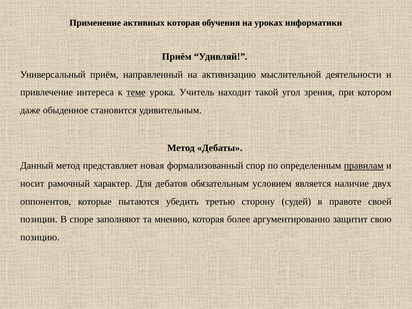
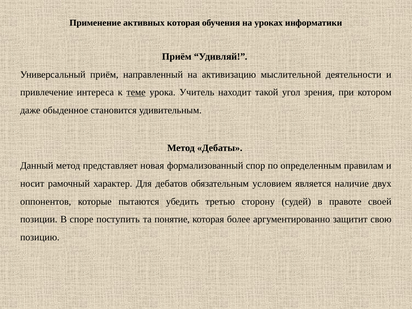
правилам underline: present -> none (364, 166)
заполняют: заполняют -> поступить (118, 219)
мнению: мнению -> понятие (172, 219)
